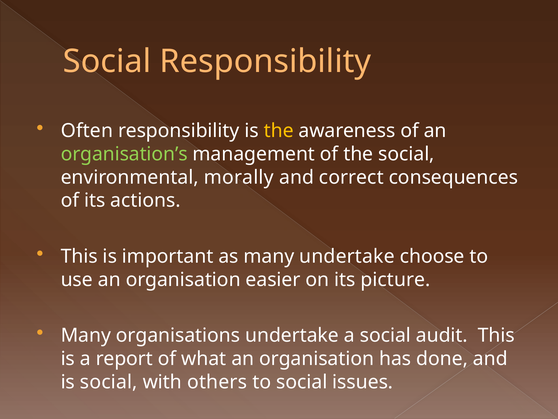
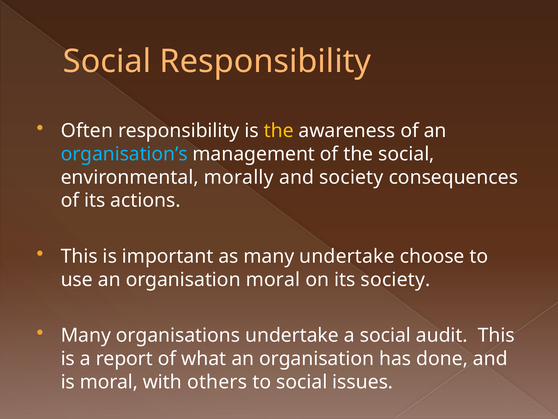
organisation’s colour: light green -> light blue (124, 154)
and correct: correct -> society (351, 177)
organisation easier: easier -> moral (273, 279)
its picture: picture -> society (395, 279)
is social: social -> moral (109, 382)
